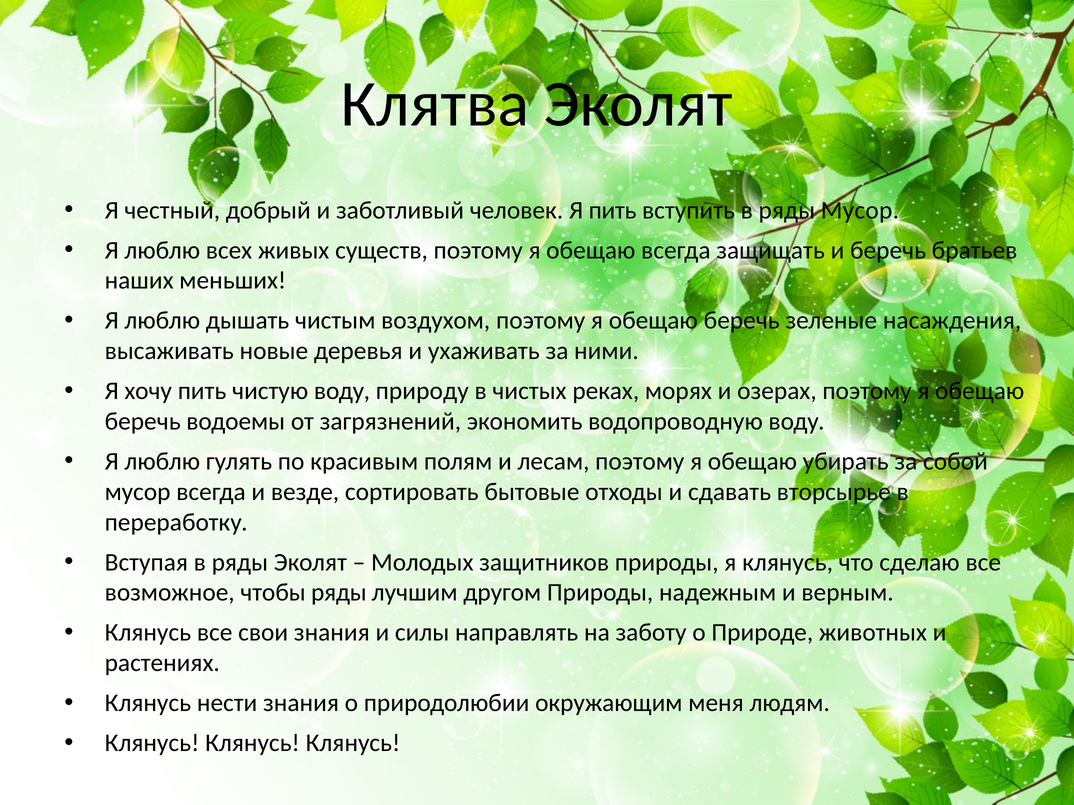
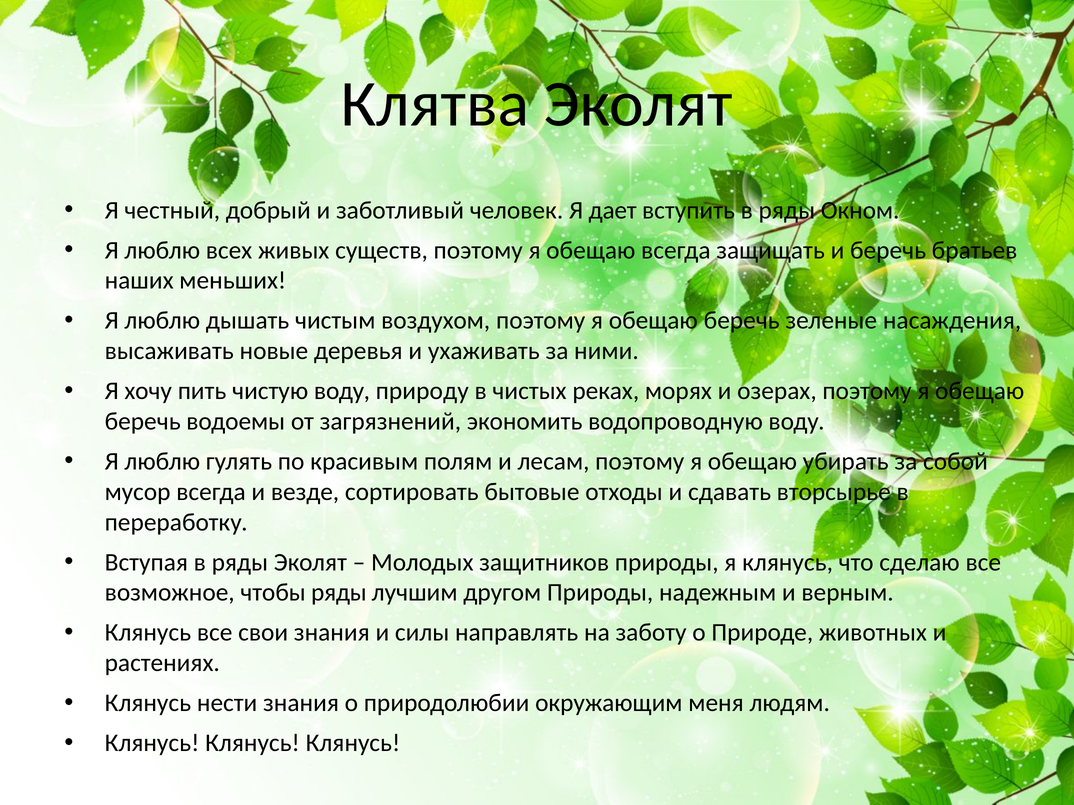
Я пить: пить -> дает (613, 210)
ряды Мусор: Мусор -> Окном (860, 210)
